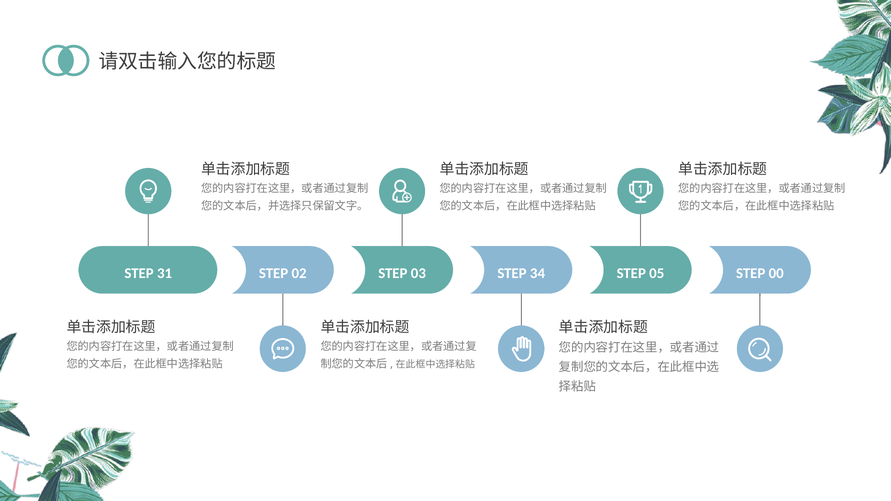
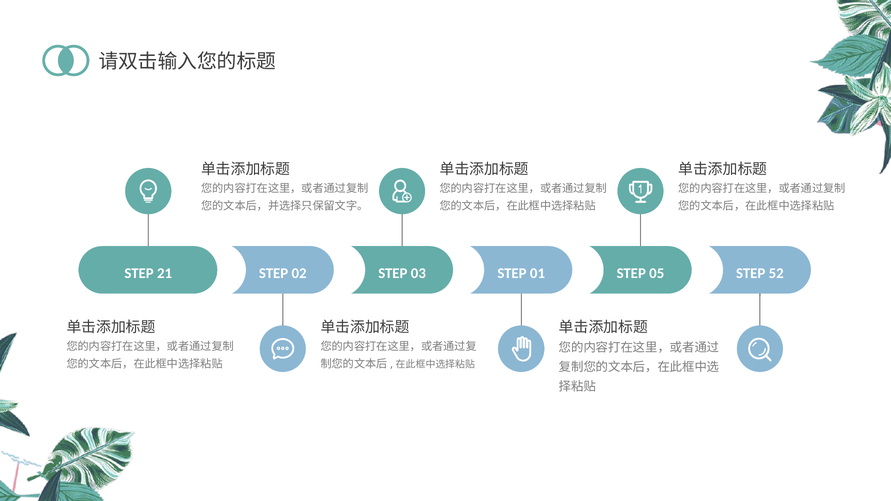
31: 31 -> 21 (165, 273)
34: 34 -> 01 (538, 273)
00: 00 -> 52 (776, 273)
